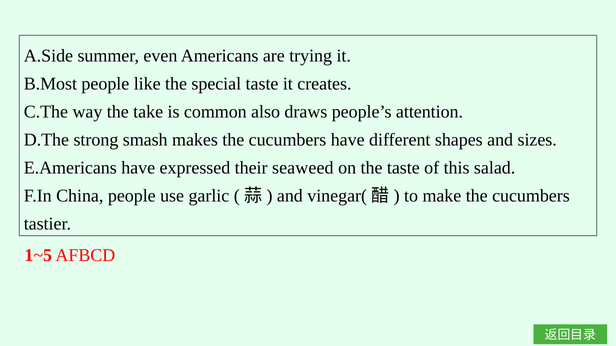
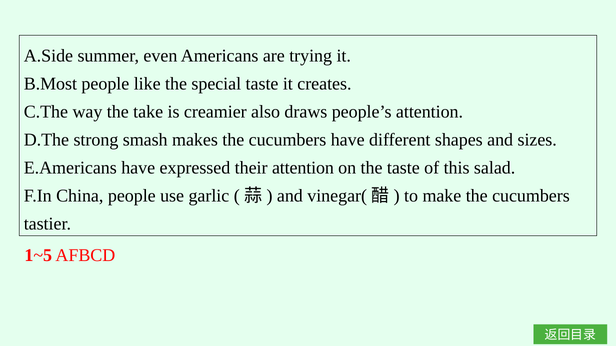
common: common -> creamier (215, 112)
their seaweed: seaweed -> attention (303, 168)
